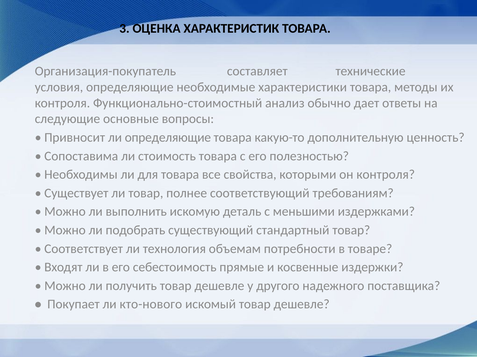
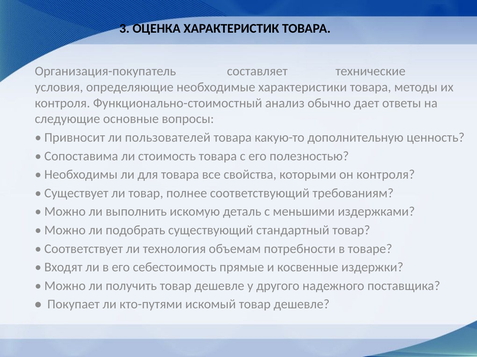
ли определяющие: определяющие -> пользователей (168, 138)
кто-нового: кто-нового -> кто-путями (151, 305)
